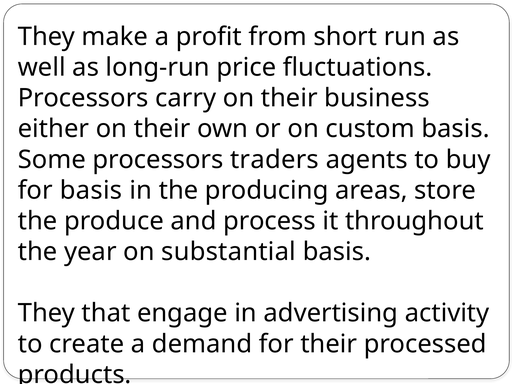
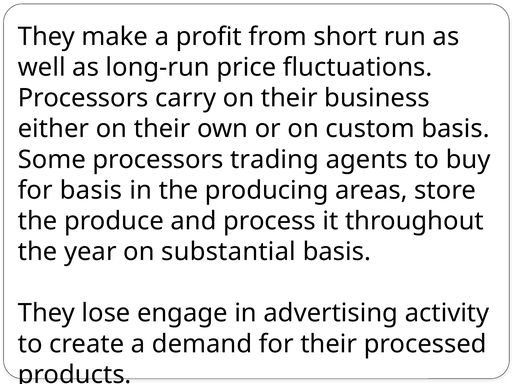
traders: traders -> trading (275, 160)
that: that -> lose (106, 314)
